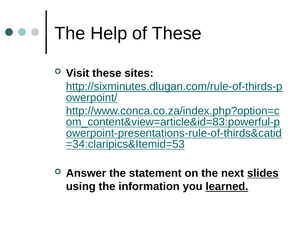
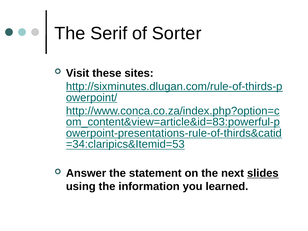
Help: Help -> Serif (109, 33)
of These: These -> Sorter (177, 33)
learned underline: present -> none (227, 187)
